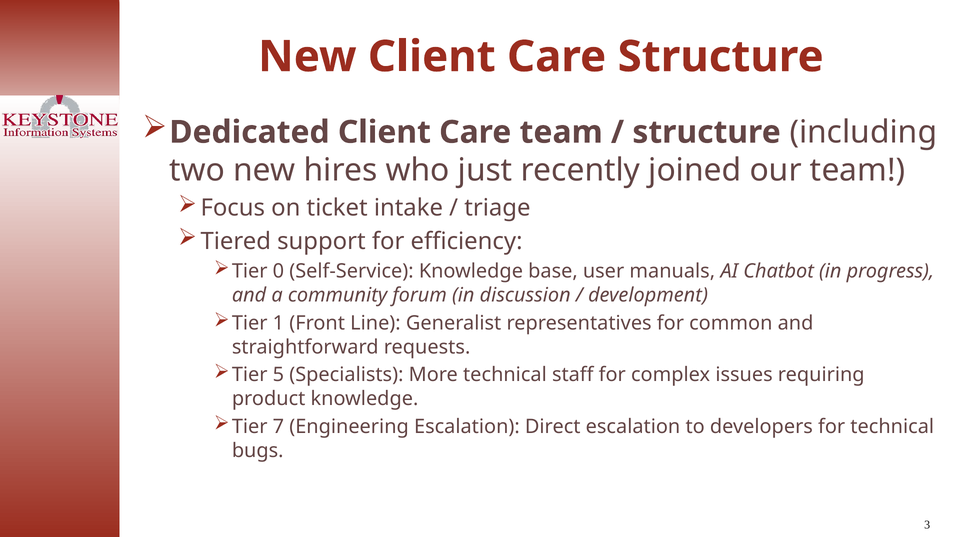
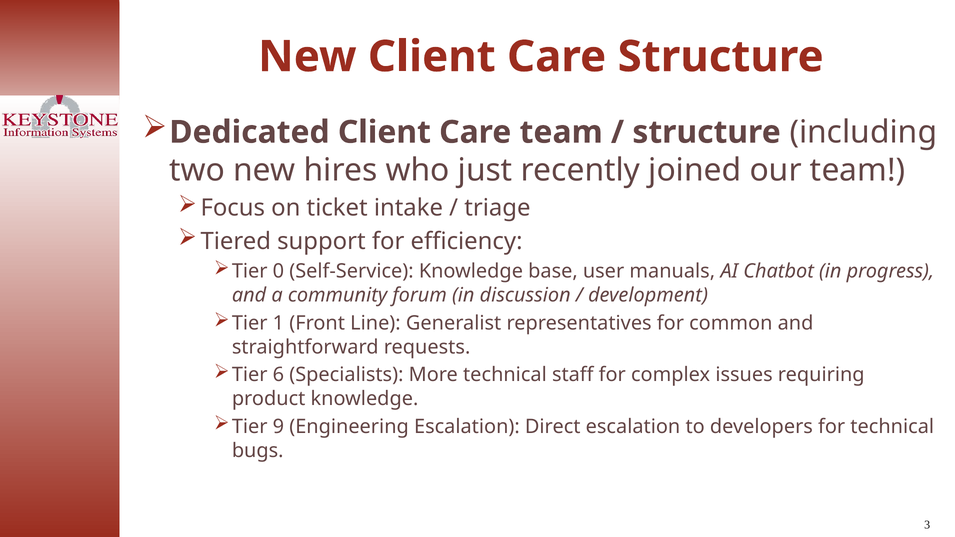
5: 5 -> 6 (278, 375)
7: 7 -> 9 (278, 427)
